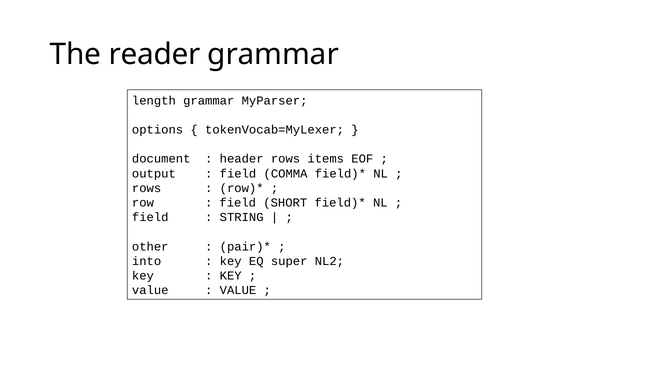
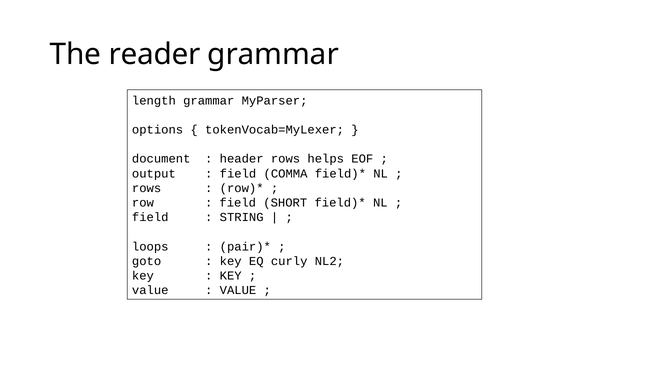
items: items -> helps (326, 159)
other: other -> loops (150, 247)
into: into -> goto (147, 262)
super: super -> curly (289, 262)
